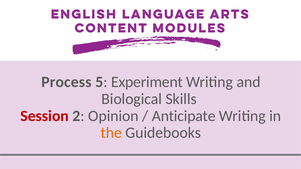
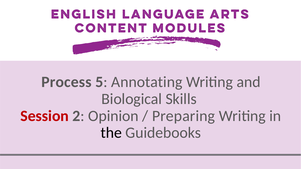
Experiment: Experiment -> Annotating (147, 82)
Anticipate: Anticipate -> Preparing (184, 116)
the colour: orange -> black (111, 133)
